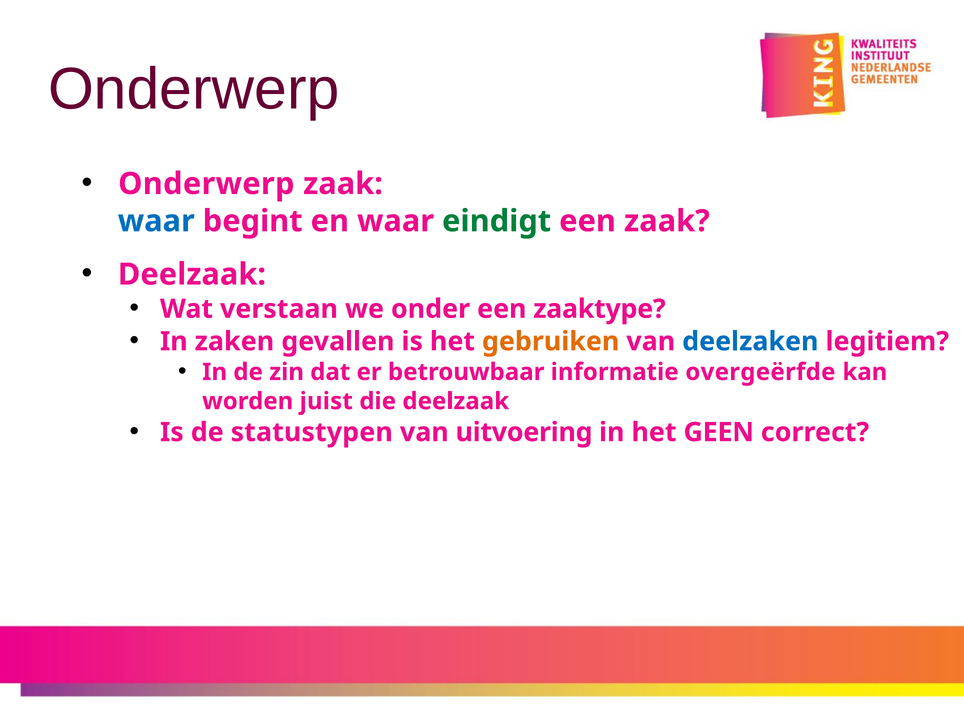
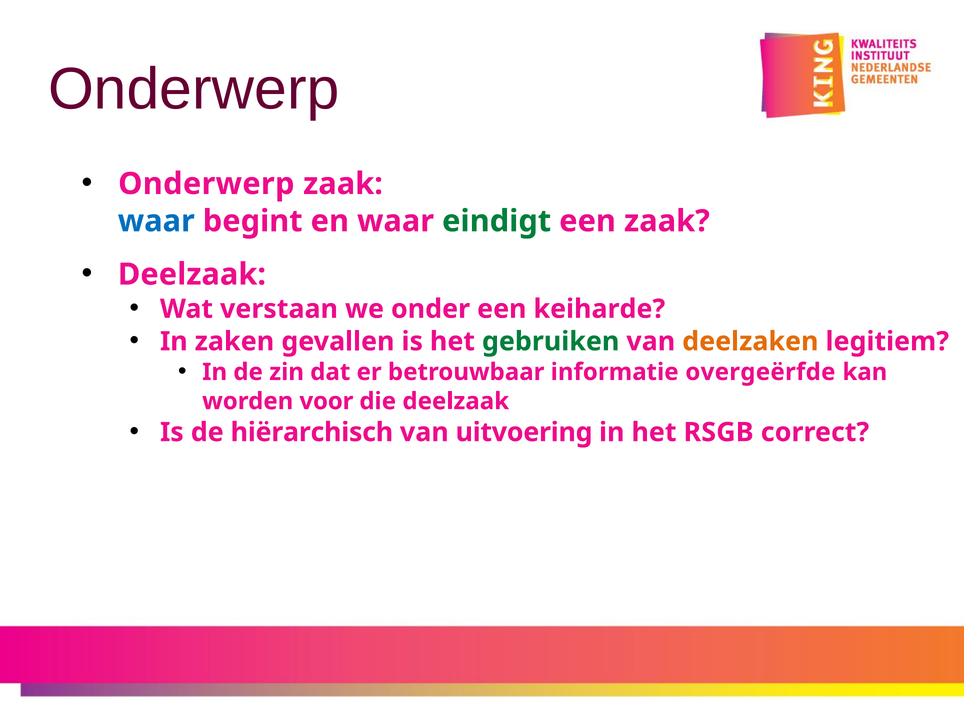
zaaktype: zaaktype -> keiharde (599, 309)
gebruiken colour: orange -> green (551, 341)
deelzaken colour: blue -> orange (750, 341)
juist: juist -> voor (326, 401)
statustypen: statustypen -> hiërarchisch (312, 432)
GEEN: GEEN -> RSGB (719, 432)
